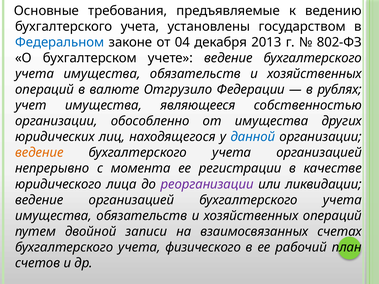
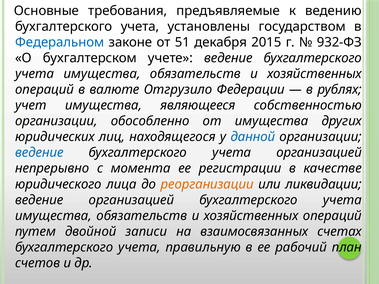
04: 04 -> 51 (182, 42)
2013: 2013 -> 2015 (266, 42)
802-ФЗ: 802-ФЗ -> 932-ФЗ (339, 42)
ведение colour: orange -> blue (39, 153)
реорганизации colour: purple -> orange (207, 184)
физического: физического -> правильную (203, 247)
